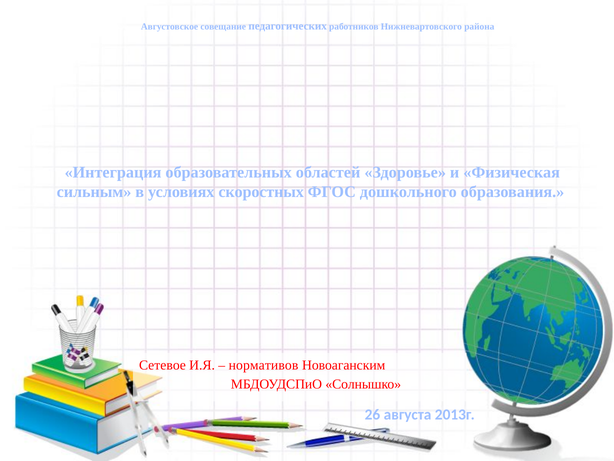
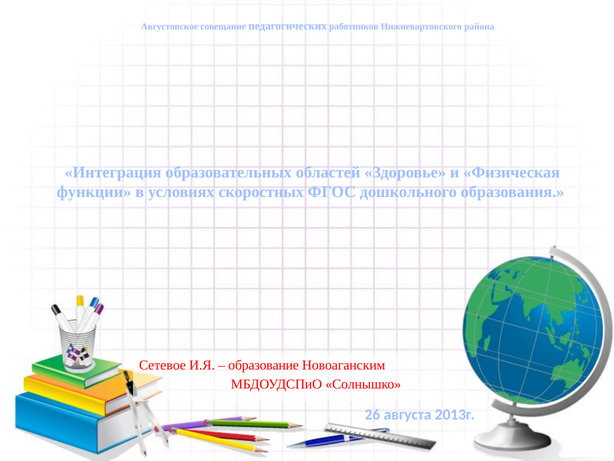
сильным: сильным -> функции (94, 192)
нормативов: нормативов -> образование (264, 365)
